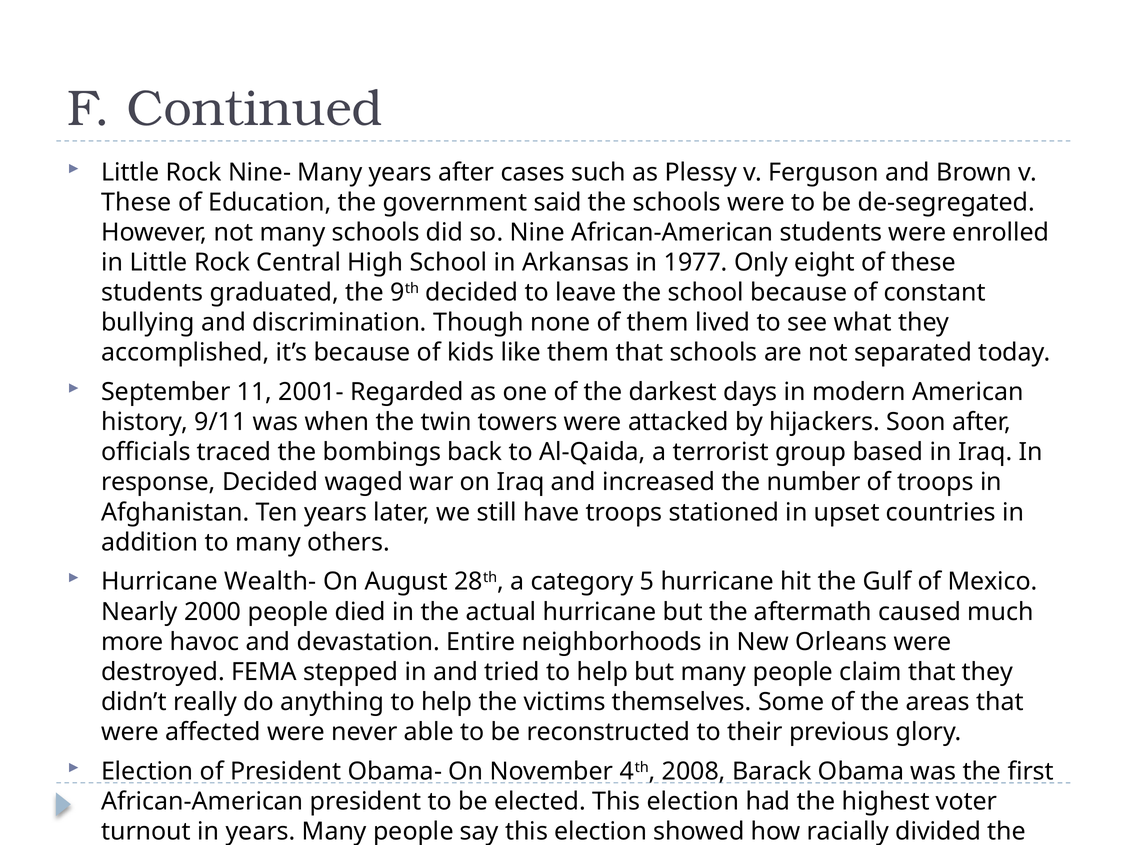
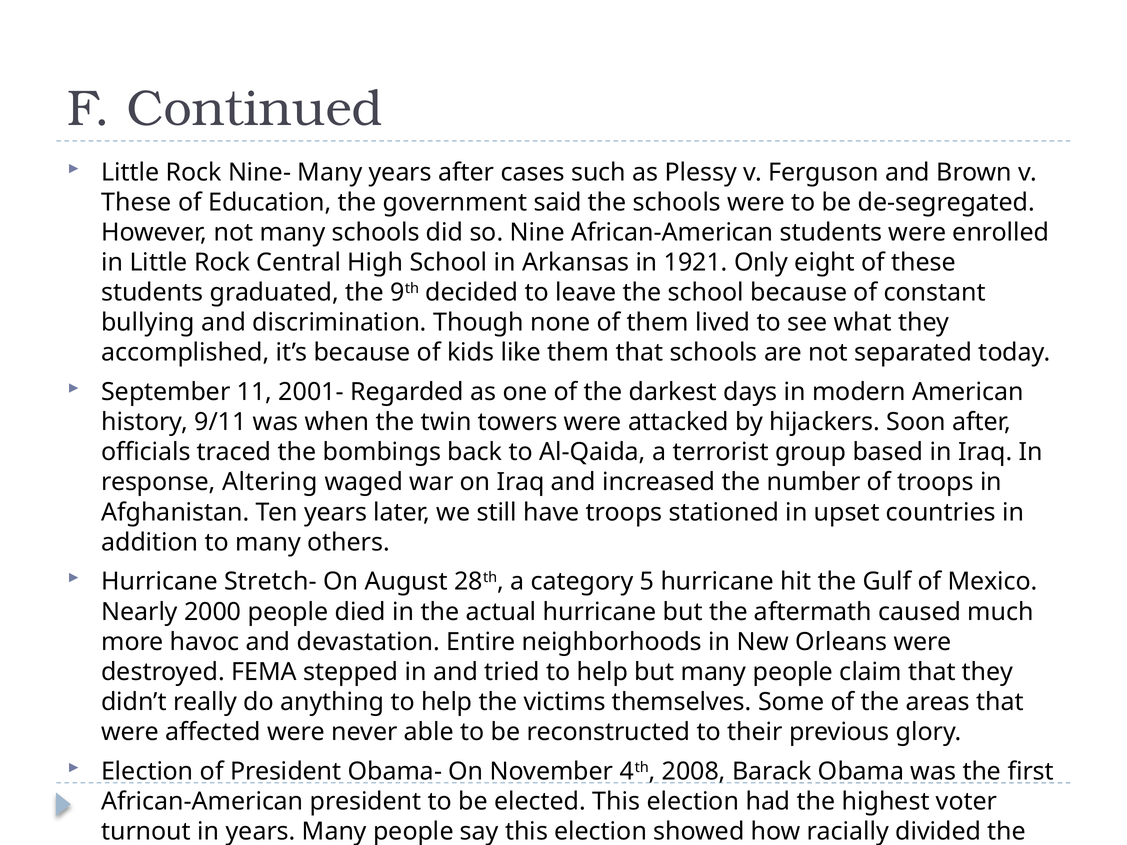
1977: 1977 -> 1921 (696, 263)
response Decided: Decided -> Altering (270, 482)
Wealth-: Wealth- -> Stretch- (270, 582)
